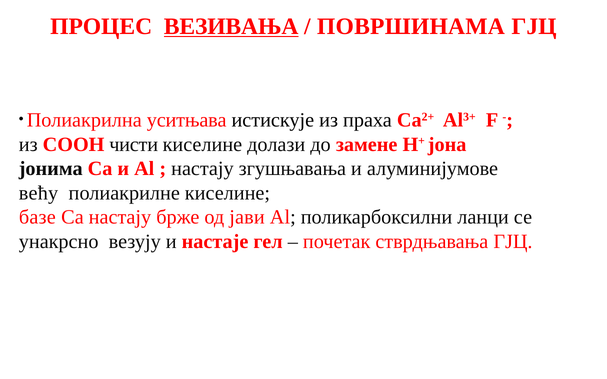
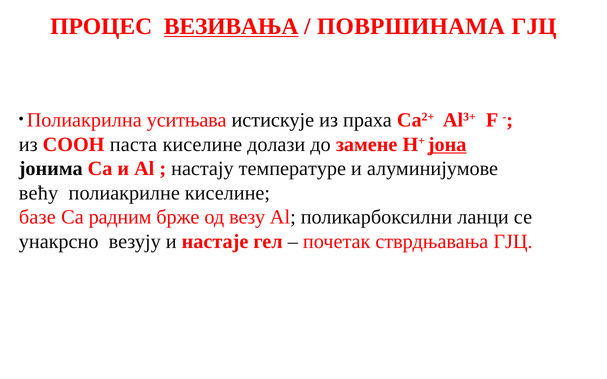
чисти: чисти -> паста (133, 144)
јона underline: none -> present (447, 144)
згушњавања: згушњавања -> температуре (292, 169)
Са настају: настају -> радним (120, 217)
јави: јави -> везу (247, 217)
